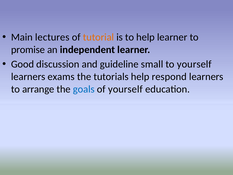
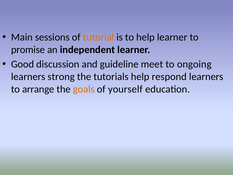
lectures: lectures -> sessions (52, 37)
small: small -> meet (152, 64)
to yourself: yourself -> ongoing (194, 64)
exams: exams -> strong (61, 77)
goals colour: blue -> orange (84, 89)
